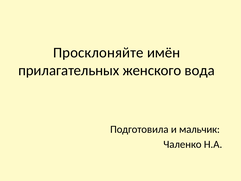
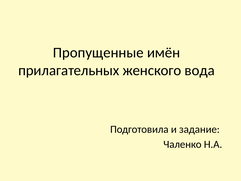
Просклоняйте: Просклоняйте -> Пропущенные (98, 53)
мальчик: мальчик -> задание (199, 129)
